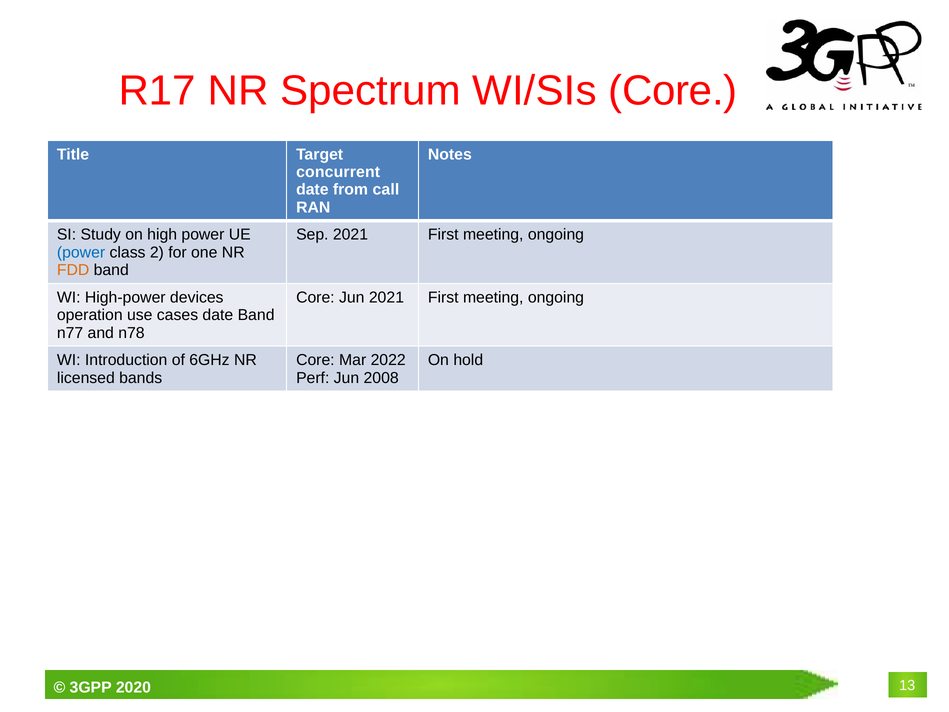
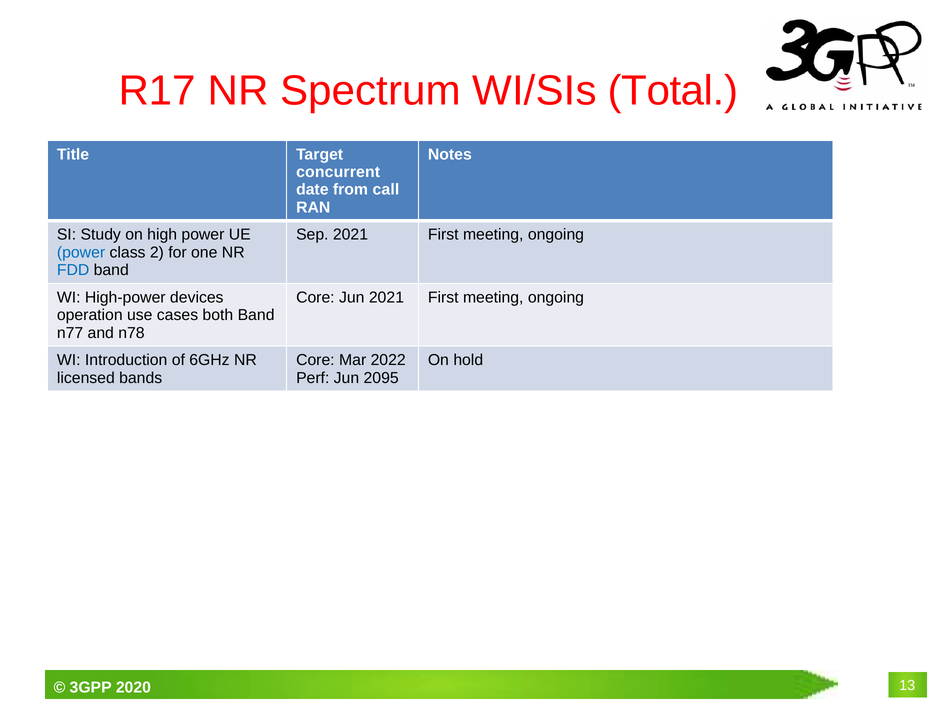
WI/SIs Core: Core -> Total (673, 91)
FDD colour: orange -> blue (73, 270)
cases date: date -> both (218, 315)
2008: 2008 -> 2095 (381, 378)
